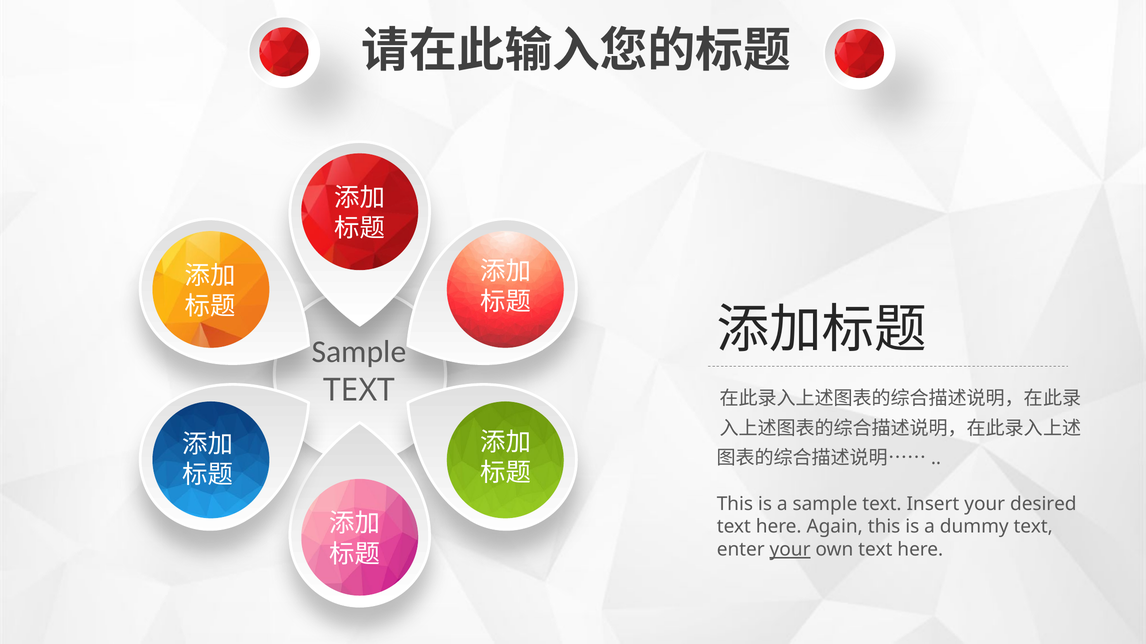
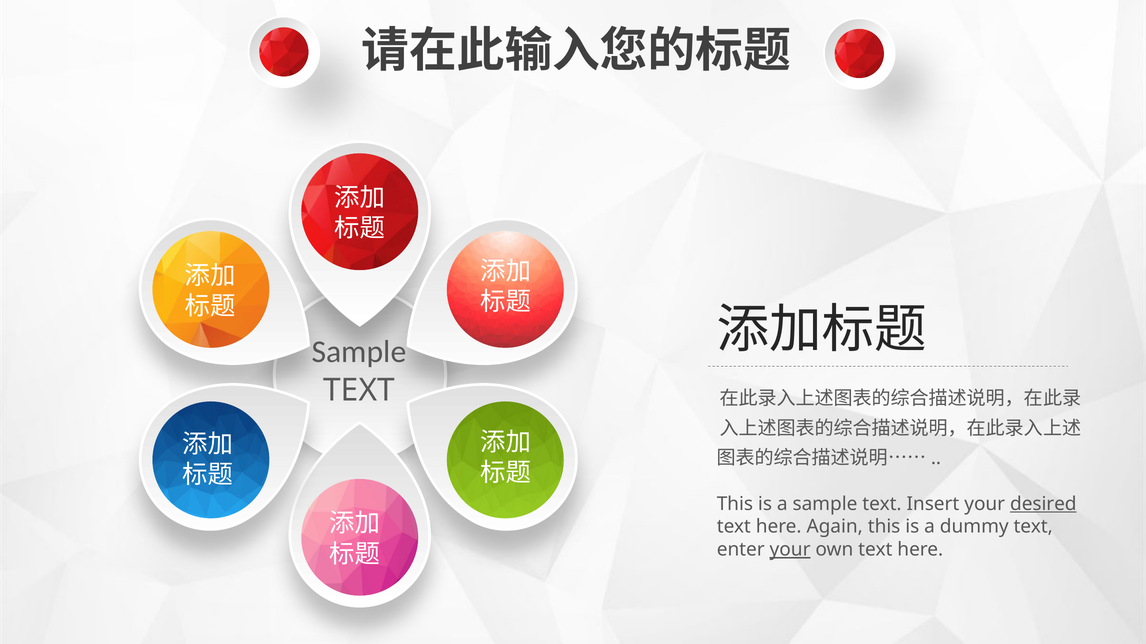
desired underline: none -> present (1043, 504)
